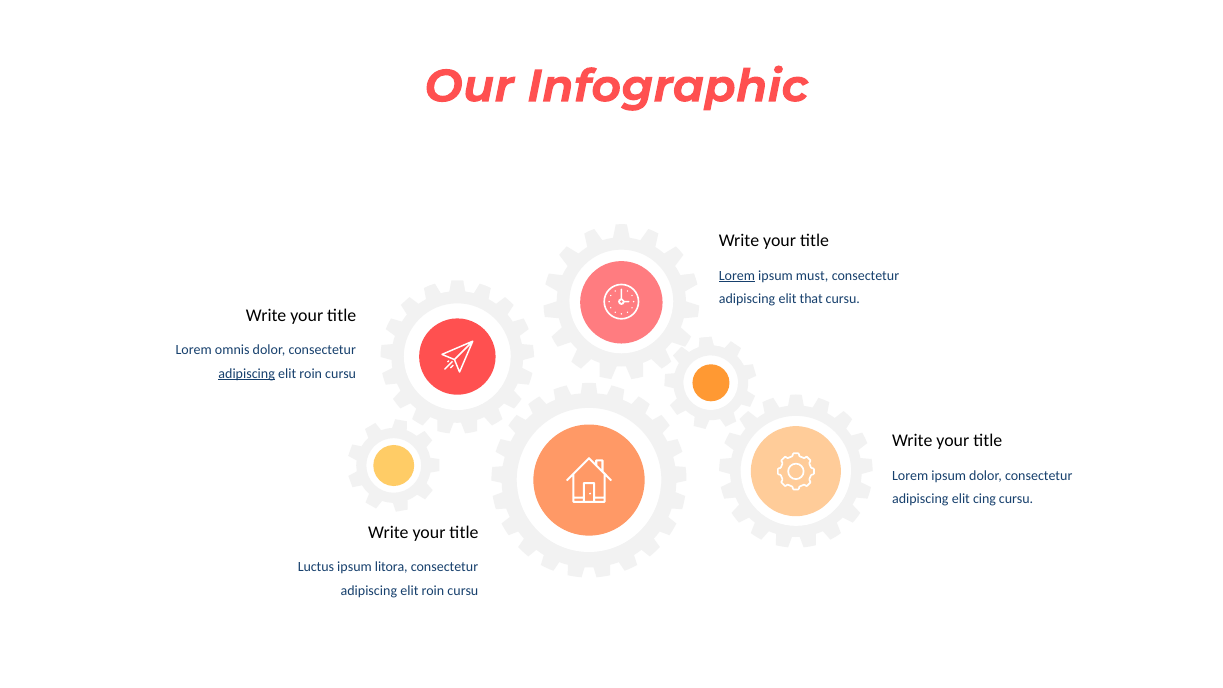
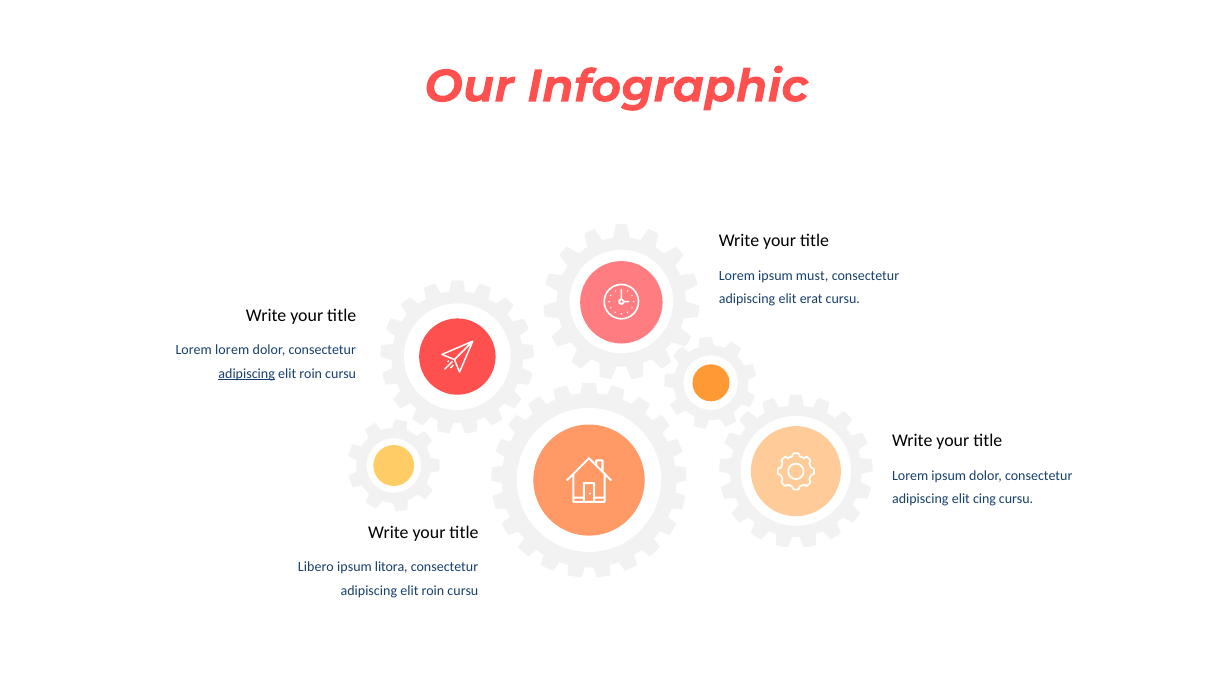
Lorem underline: present -> none (737, 275)
that: that -> erat (811, 299)
Lorem omnis: omnis -> lorem (232, 350)
Luctus: Luctus -> Libero (316, 567)
